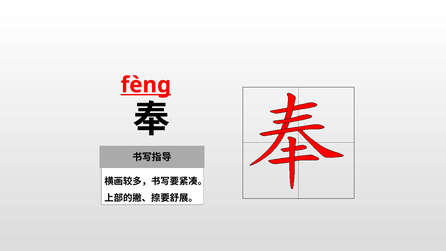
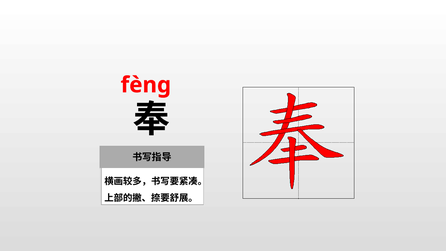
fènɡ underline: present -> none (146, 85)
